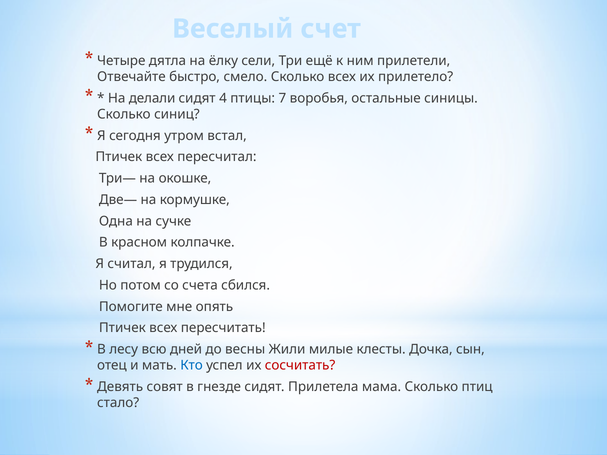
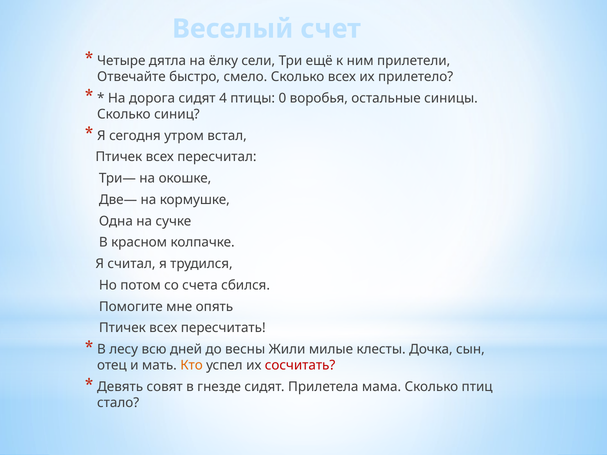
делали: делали -> дорога (152, 98)
7: 7 -> 0 (282, 98)
Кто colour: blue -> orange (192, 366)
